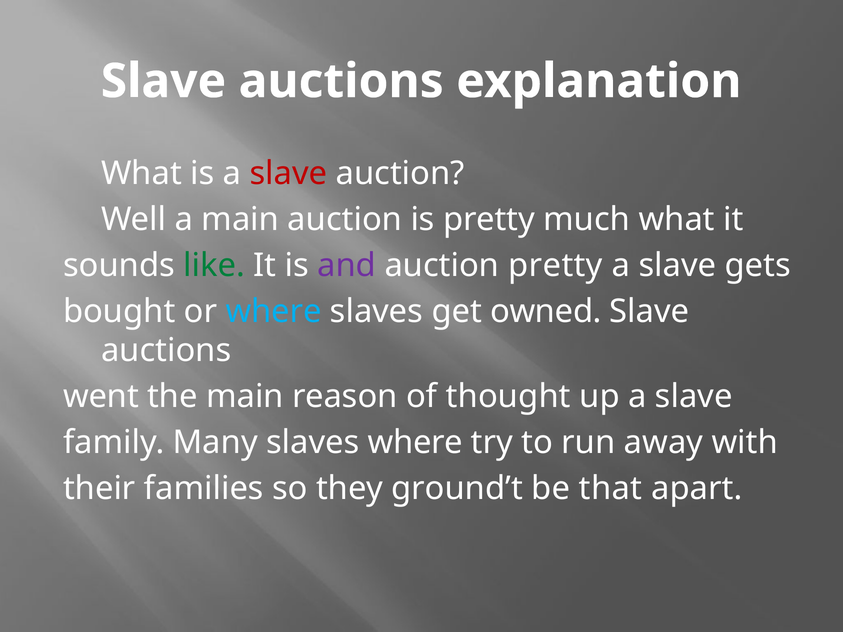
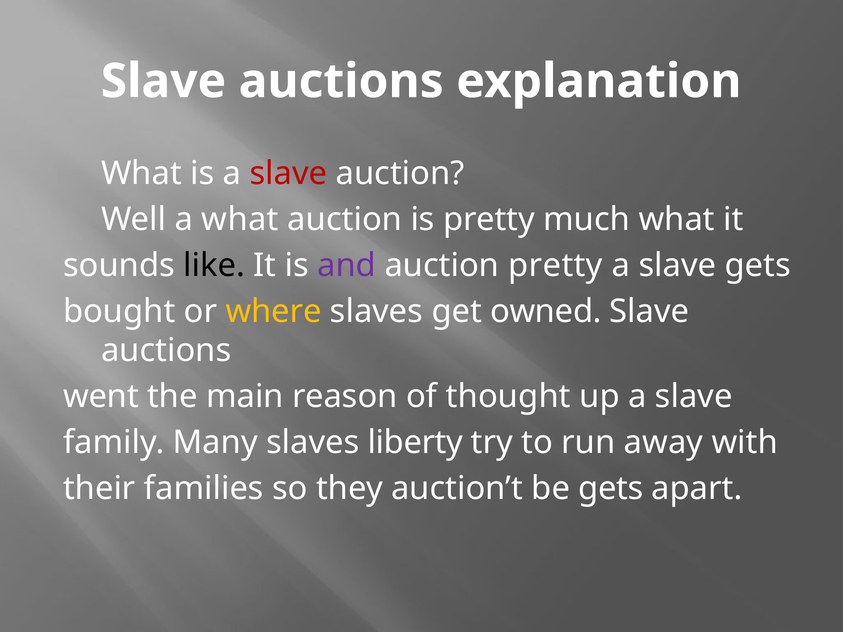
a main: main -> what (240, 220)
like colour: green -> black (214, 266)
where colour: light blue -> yellow (274, 311)
slaves where: where -> liberty (415, 443)
ground’t: ground’t -> auction’t (457, 489)
be that: that -> gets (611, 489)
